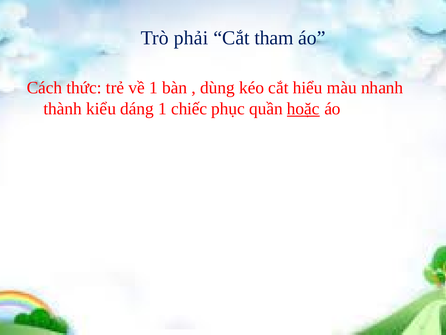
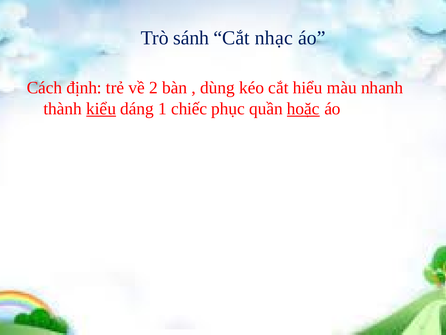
phải: phải -> sánh (191, 38)
tham: tham -> nhạc (274, 38)
thức: thức -> định (84, 88)
về 1: 1 -> 2 (154, 88)
kiểu underline: none -> present (101, 109)
